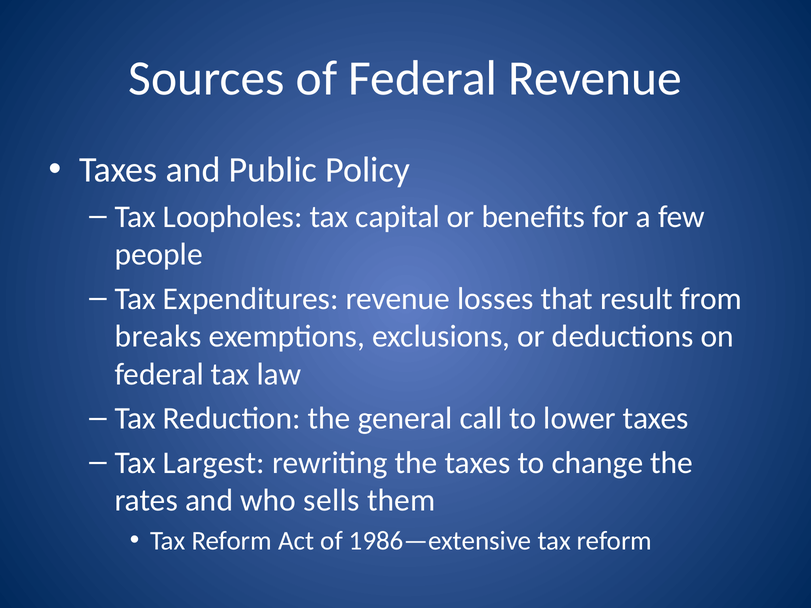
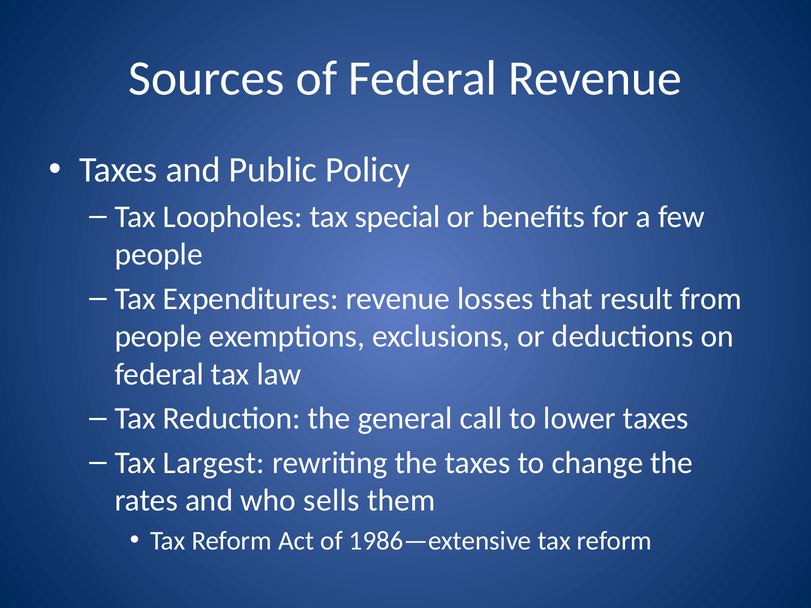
capital: capital -> special (398, 217)
breaks: breaks -> people (158, 337)
